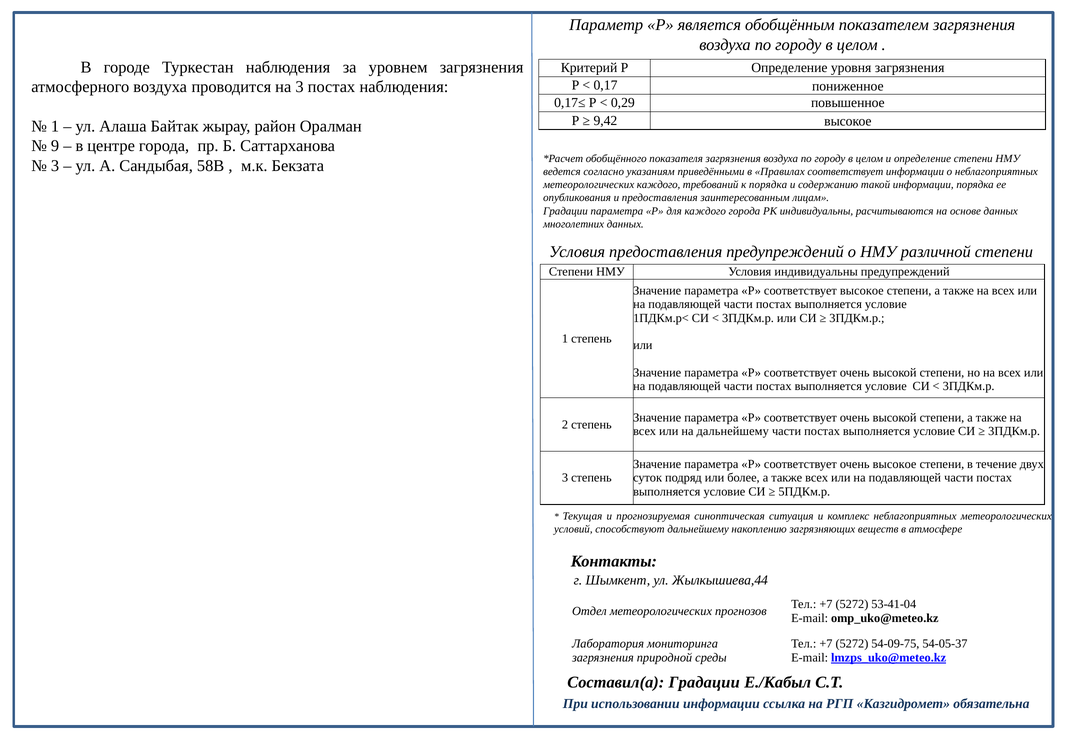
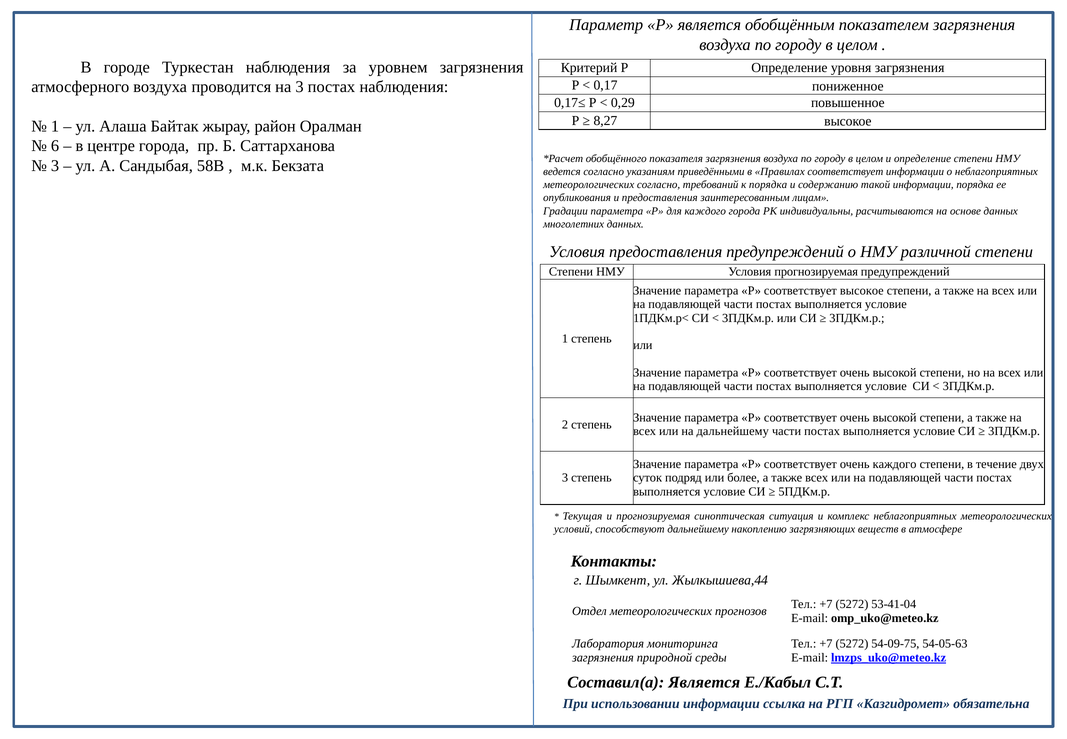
9,42: 9,42 -> 8,27 (605, 121)
9: 9 -> 6 (55, 146)
метеорологических каждого: каждого -> согласно (659, 185)
Условия индивидуальны: индивидуальны -> прогнозируемая (816, 272)
очень высокое: высокое -> каждого (895, 464)
54-05-37: 54-05-37 -> 54-05-63 (945, 644)
Составил(а Градации: Градации -> Является (704, 682)
